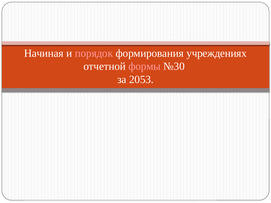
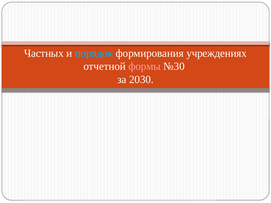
Начиная: Начиная -> Частных (44, 53)
порядок colour: pink -> light blue (94, 53)
2053: 2053 -> 2030 (141, 80)
